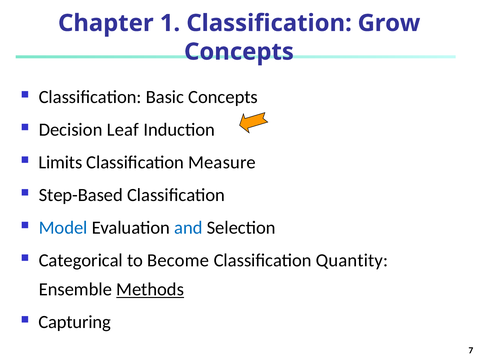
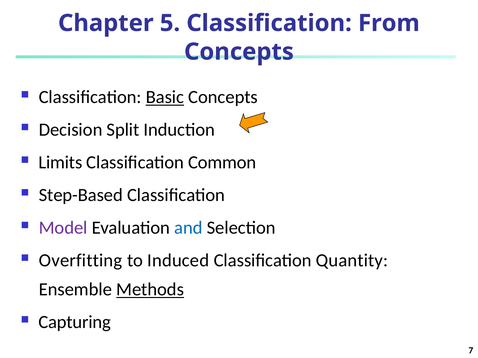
1: 1 -> 5 (170, 23)
Grow: Grow -> From (389, 23)
Basic underline: none -> present (165, 97)
Leaf: Leaf -> Split (123, 130)
Measure: Measure -> Common (222, 163)
Model colour: blue -> purple (63, 228)
Categorical: Categorical -> Overfitting (81, 261)
Become: Become -> Induced (178, 261)
